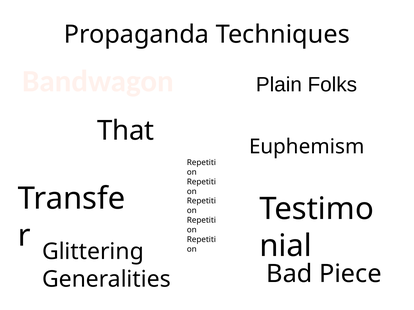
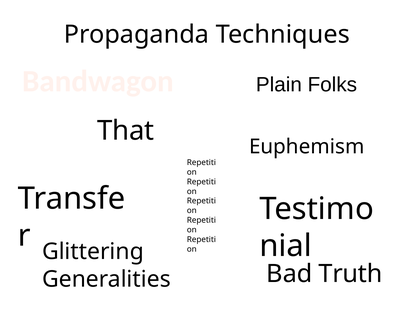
Piece: Piece -> Truth (351, 274)
